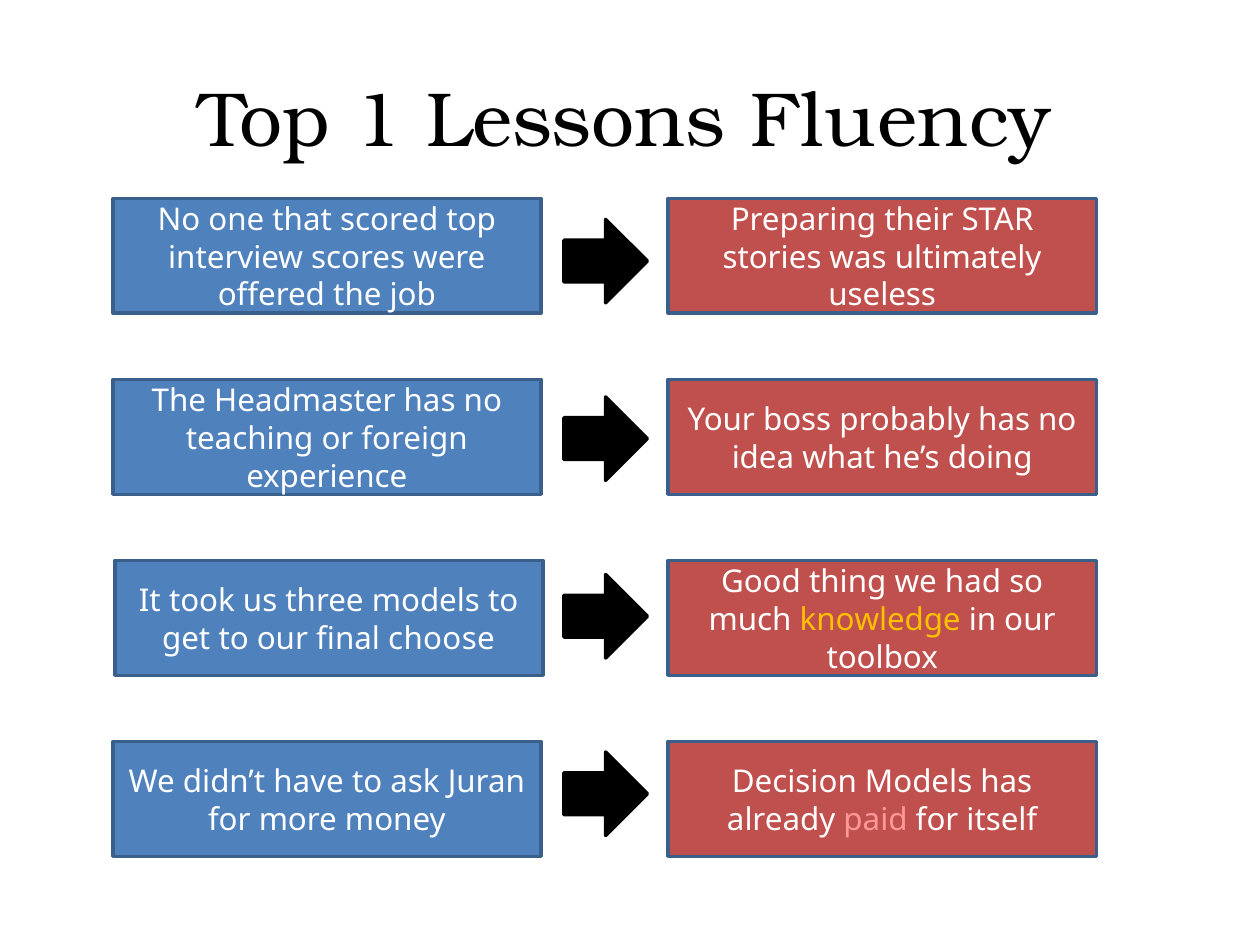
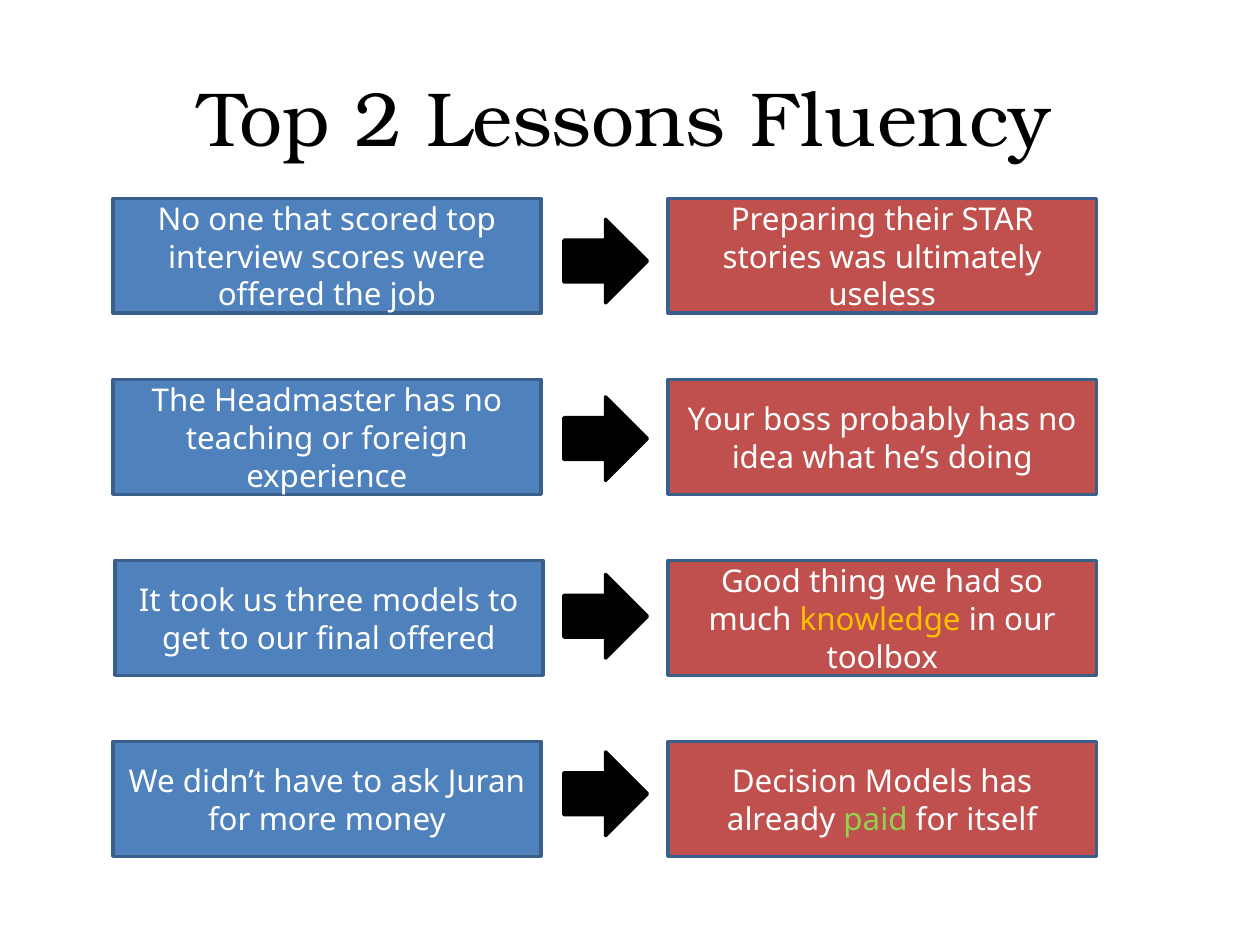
1: 1 -> 2 (378, 121)
final choose: choose -> offered (442, 639)
paid colour: pink -> light green (876, 820)
